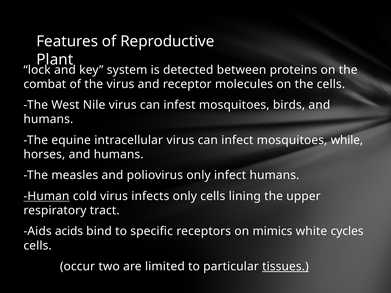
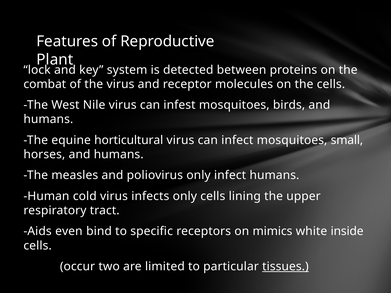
intracellular: intracellular -> horticultural (129, 140)
while: while -> small (347, 140)
Human underline: present -> none (46, 196)
acids: acids -> even (69, 231)
cycles: cycles -> inside (347, 231)
